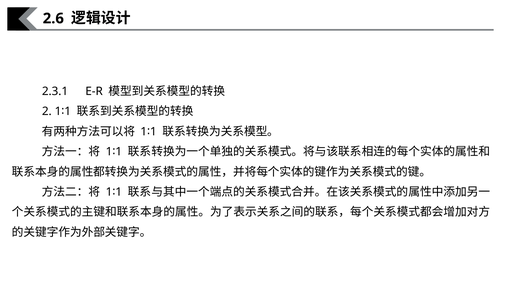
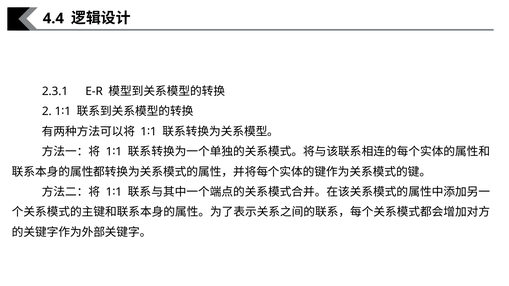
2.6: 2.6 -> 4.4 (53, 18)
